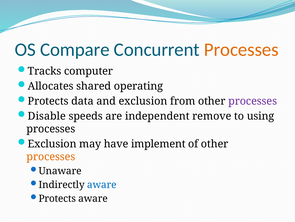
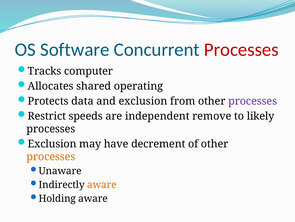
Compare: Compare -> Software (75, 50)
Processes colour: orange -> red (241, 50)
Disable: Disable -> Restrict (47, 116)
using: using -> likely (261, 116)
implement: implement -> decrement (158, 143)
aware colour: blue -> orange (102, 184)
Protects: Protects -> Holding (57, 198)
